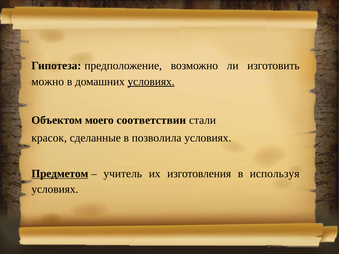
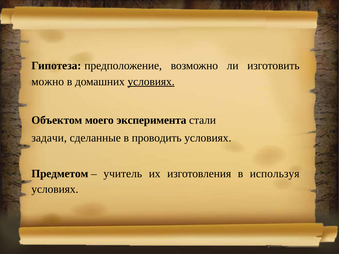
соответствии: соответствии -> эксперимента (151, 120)
красок: красок -> задачи (49, 138)
позволила: позволила -> проводить (157, 138)
Предметом underline: present -> none (60, 174)
